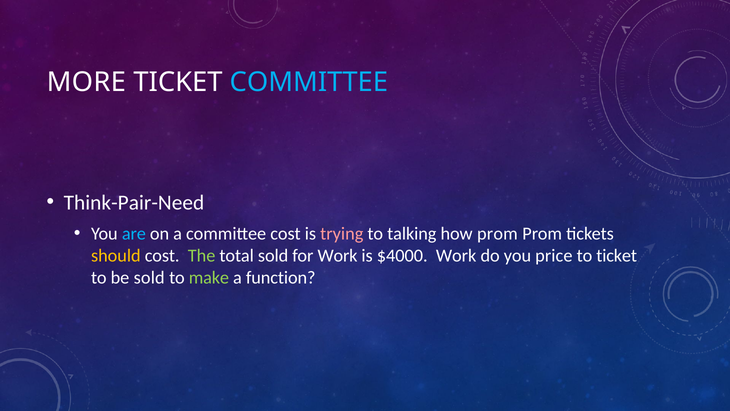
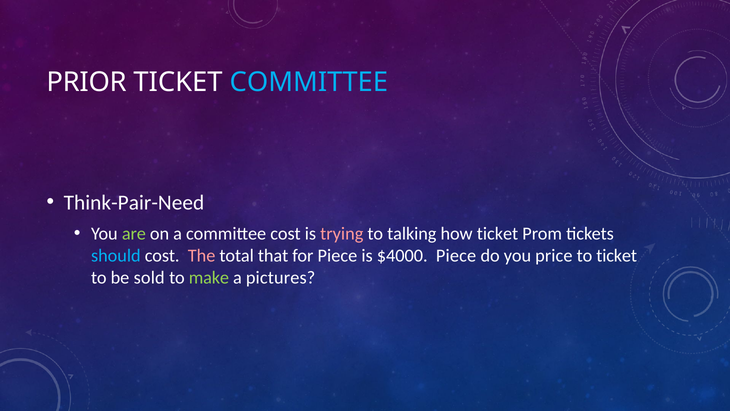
MORE: MORE -> PRIOR (87, 82)
are colour: light blue -> light green (134, 233)
how prom: prom -> ticket (498, 233)
should colour: yellow -> light blue (116, 255)
The colour: light green -> pink (202, 255)
total sold: sold -> that (273, 255)
for Work: Work -> Piece (337, 255)
$4000 Work: Work -> Piece (456, 255)
function: function -> pictures (281, 277)
